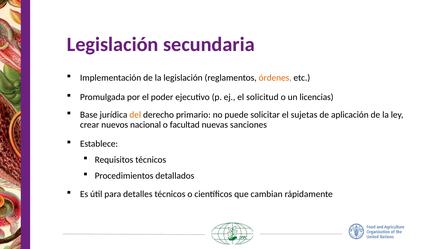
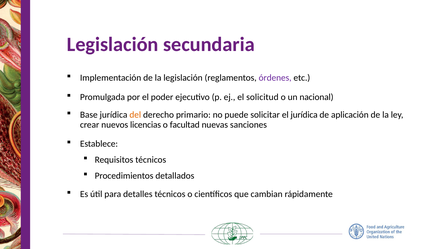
órdenes colour: orange -> purple (275, 78)
licencias: licencias -> nacional (317, 97)
el sujetas: sujetas -> jurídica (304, 115)
nacional: nacional -> licencias (146, 125)
